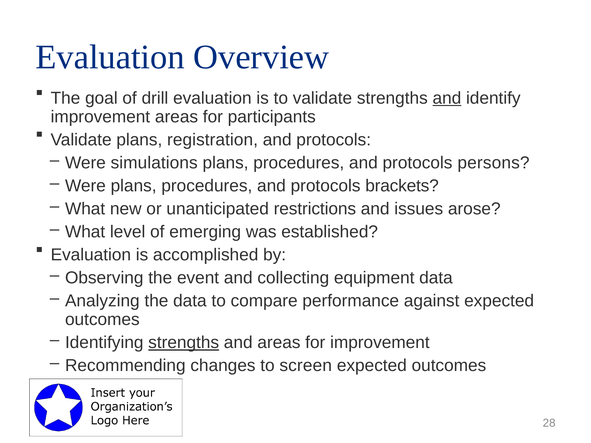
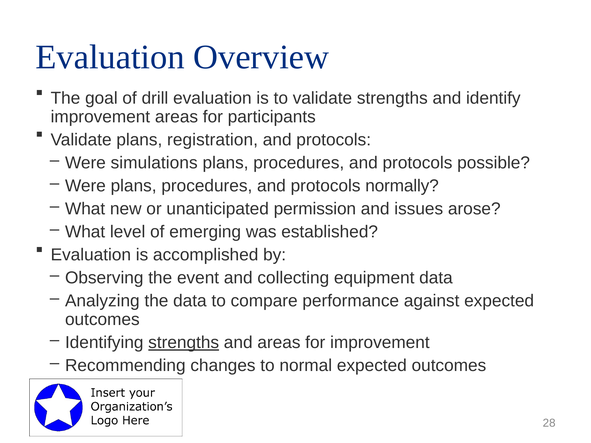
and underline: present -> none (447, 98)
persons: persons -> possible (494, 163)
brackets: brackets -> normally (402, 186)
restrictions: restrictions -> permission (315, 209)
screen: screen -> normal (306, 366)
